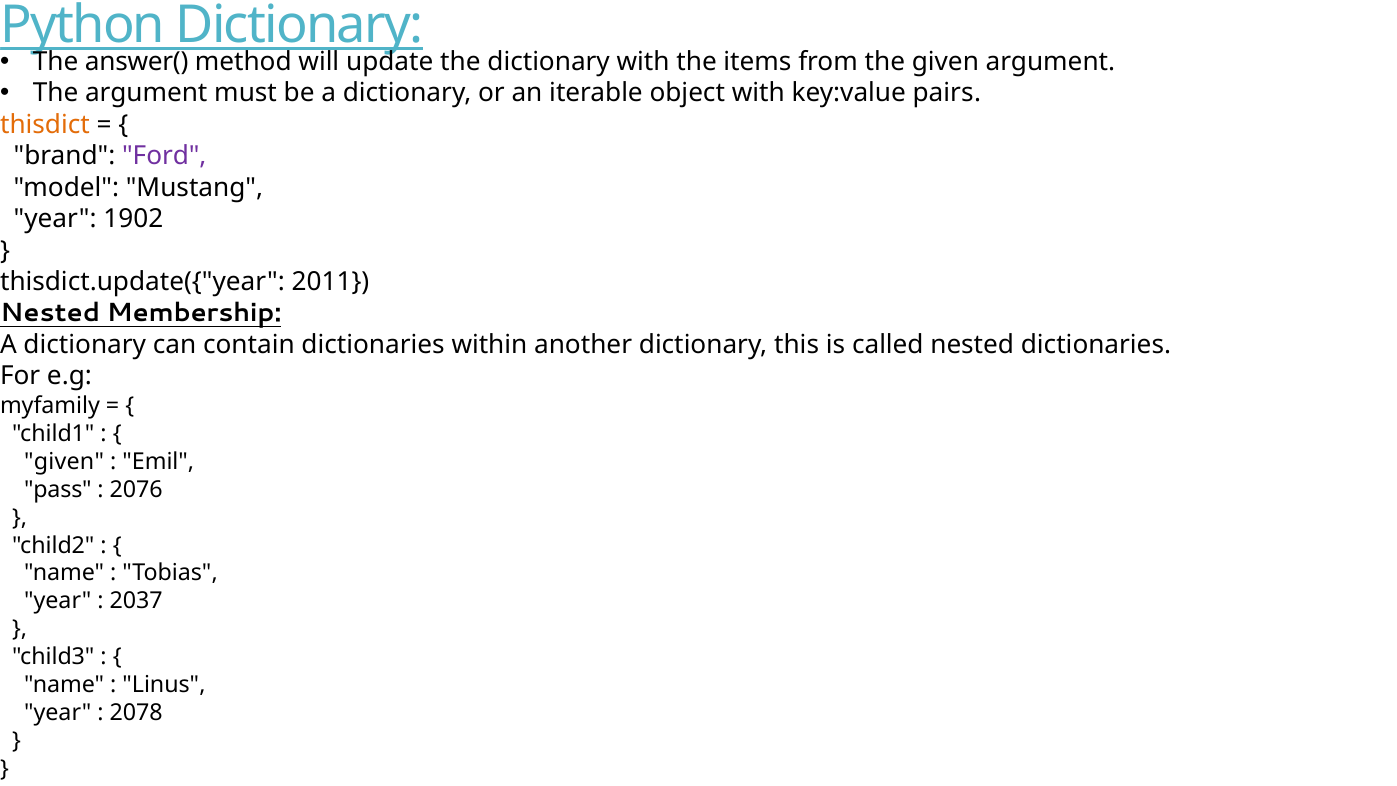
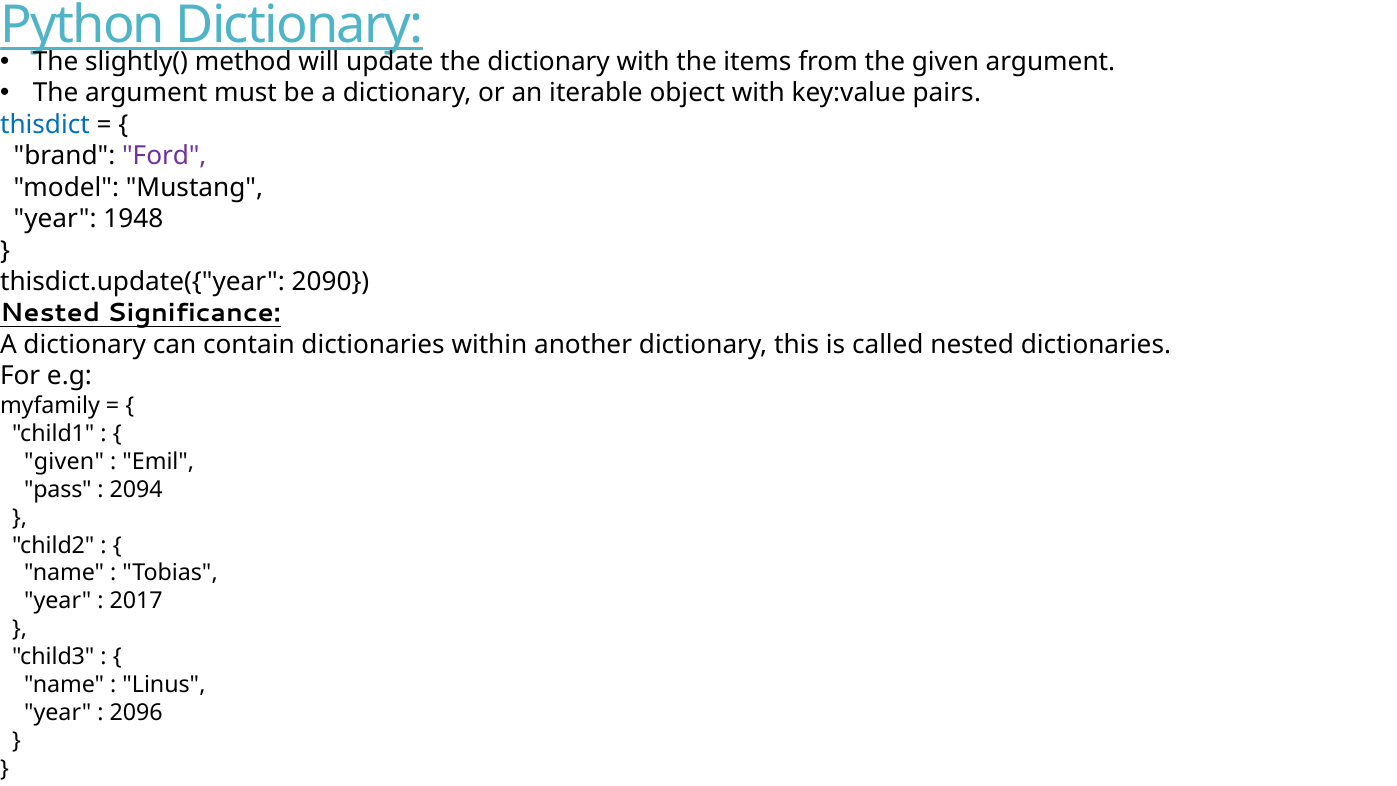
answer(: answer( -> slightly( (137, 62)
thisdict colour: orange -> blue (45, 125)
1902: 1902 -> 1948 (133, 219)
2011: 2011 -> 2090 (331, 282)
Membership: Membership -> Significance (194, 313)
2076: 2076 -> 2094 (136, 489)
2037: 2037 -> 2017 (136, 601)
2078: 2078 -> 2096 (136, 713)
